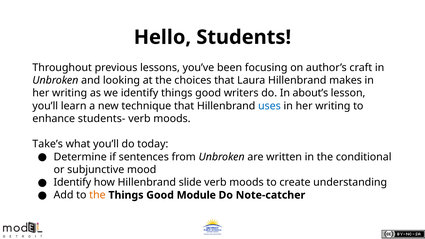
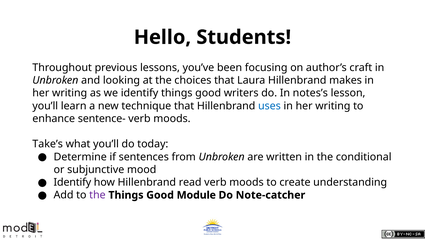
about’s: about’s -> notes’s (310, 93)
students-: students- -> sentence- (102, 119)
slide: slide -> read (190, 182)
the colour: orange -> purple (97, 195)
